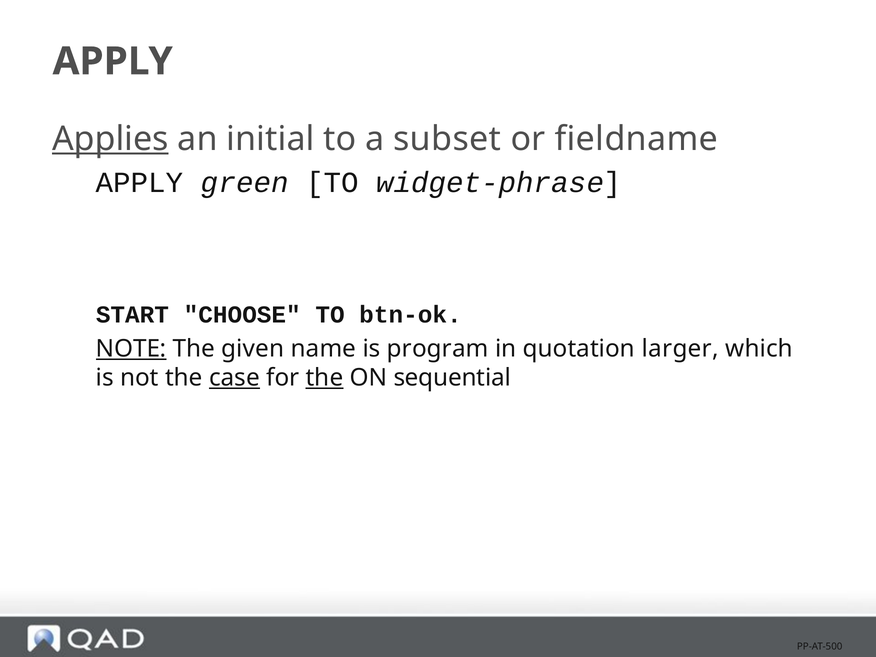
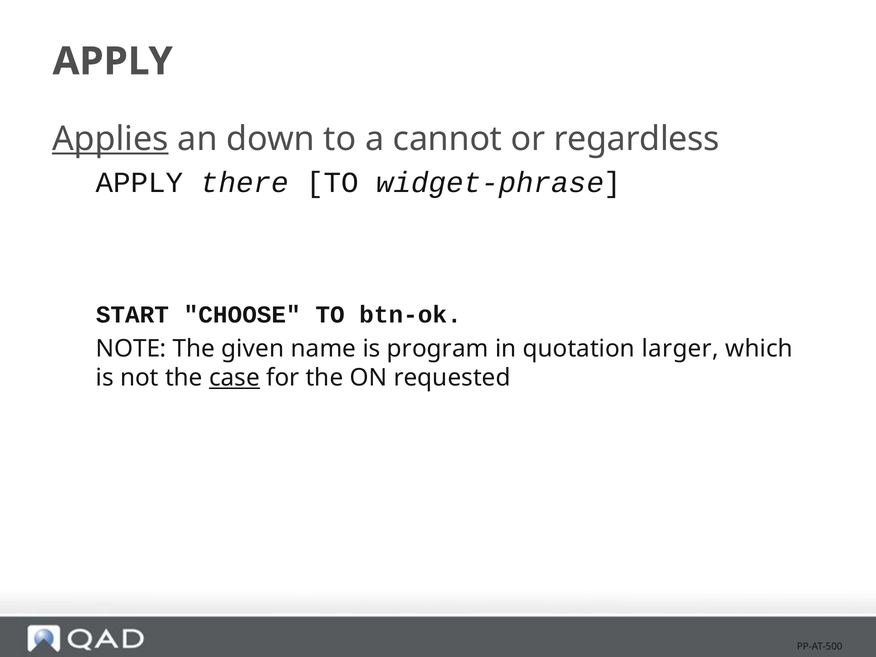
initial: initial -> down (271, 139)
subset: subset -> cannot (448, 139)
fieldname: fieldname -> regardless (637, 139)
green: green -> there (245, 182)
NOTE underline: present -> none (131, 349)
the underline: present -> none (324, 378)
sequential: sequential -> requested (452, 378)
